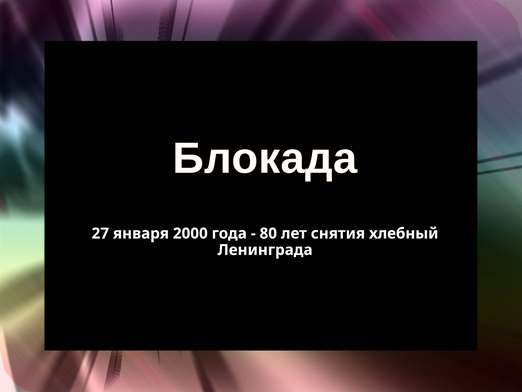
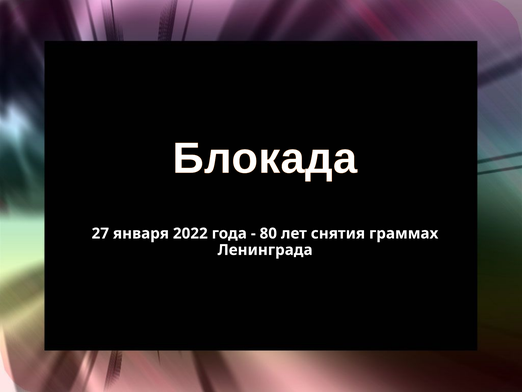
2000: 2000 -> 2022 (190, 233)
хлебный: хлебный -> граммах (404, 233)
